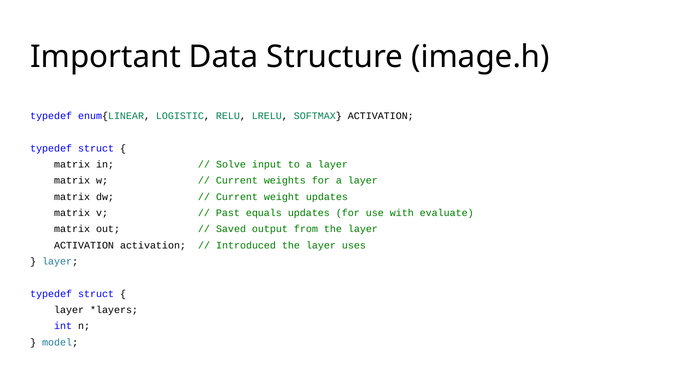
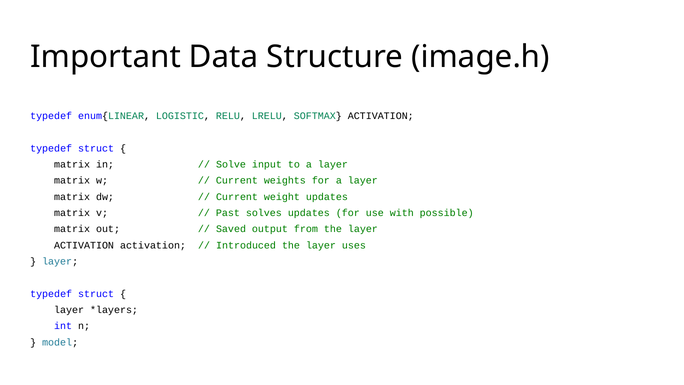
equals: equals -> solves (264, 213)
evaluate: evaluate -> possible (447, 213)
